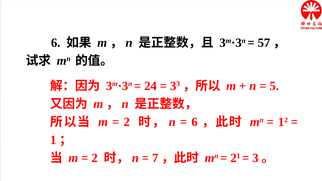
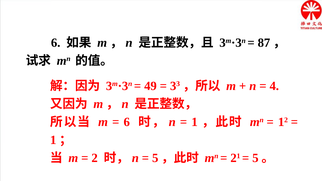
57: 57 -> 87 (264, 43)
24: 24 -> 49 (150, 86)
5: 5 -> 4 (274, 86)
2: 2 -> 6 (127, 122)
6: 6 -> 1 (195, 122)
7: 7 -> 5 (155, 158)
3: 3 -> 5 (255, 158)
